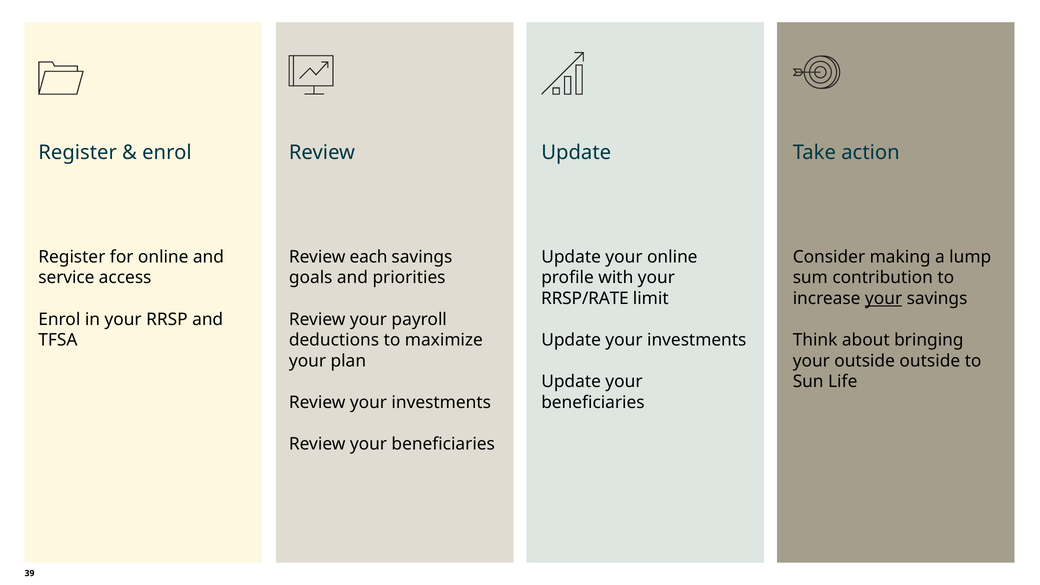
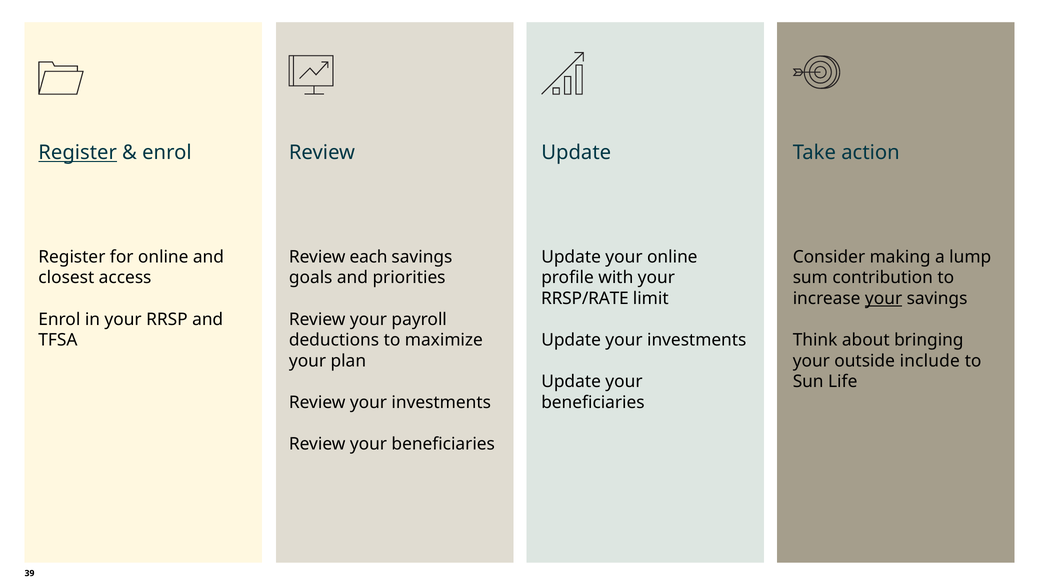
Register underline: none -> present (78, 153)
service: service -> closest (66, 278)
outside outside: outside -> include (930, 361)
